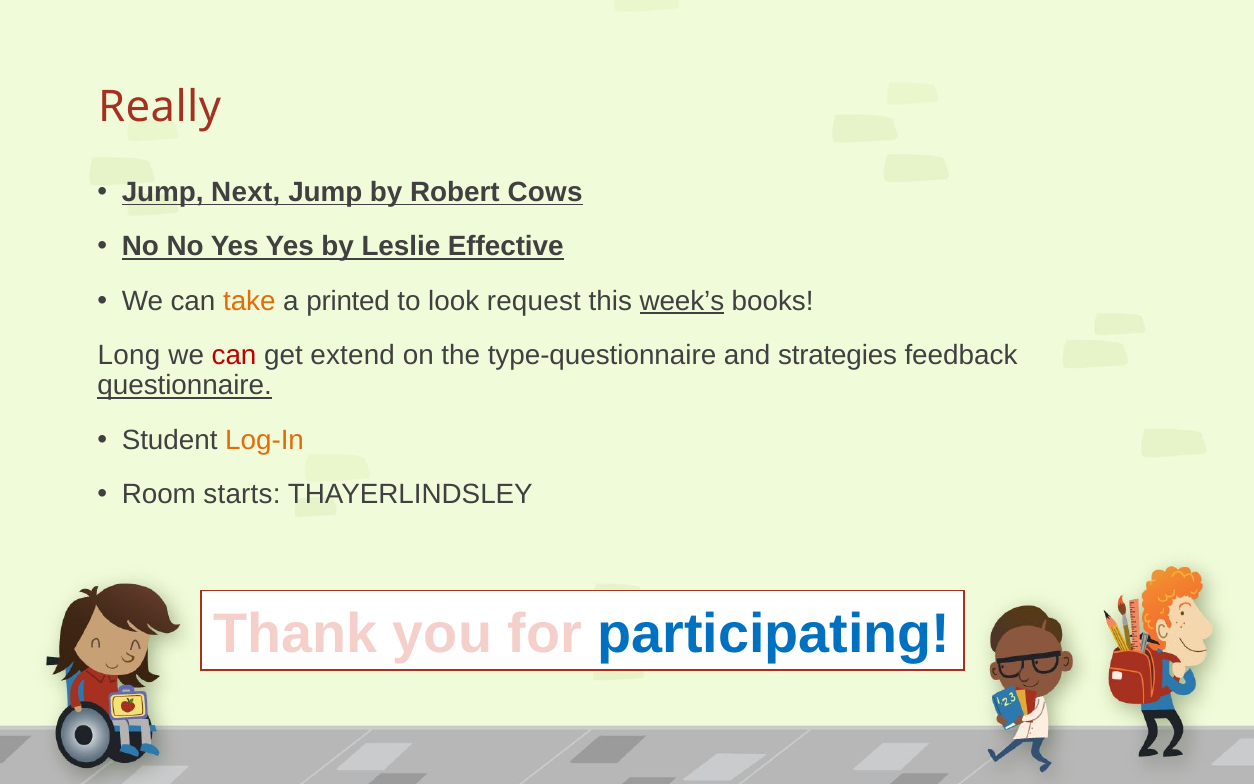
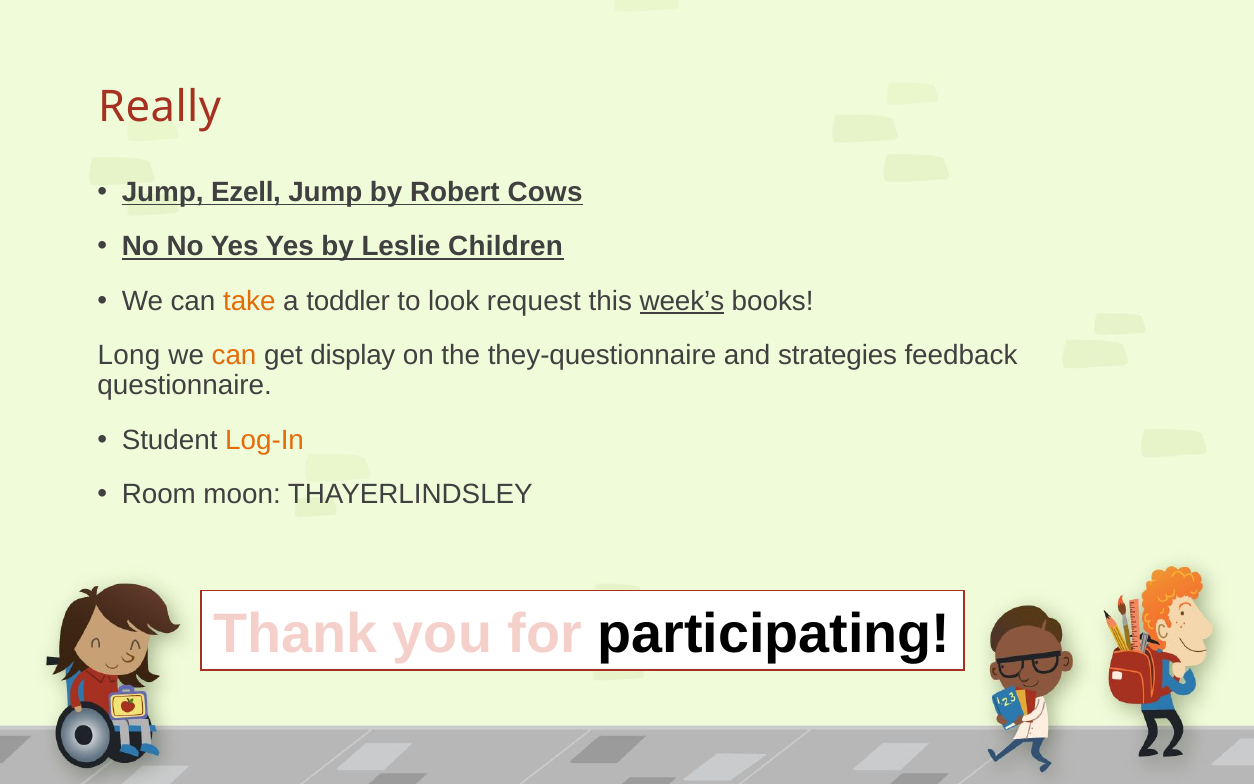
Next: Next -> Ezell (246, 192)
Effective: Effective -> Children (506, 247)
printed: printed -> toddler (348, 301)
can colour: red -> orange (234, 356)
extend: extend -> display (353, 356)
type-questionnaire: type-questionnaire -> they-questionnaire (602, 356)
questionnaire underline: present -> none (185, 386)
starts: starts -> moon (242, 495)
participating colour: blue -> black (774, 634)
